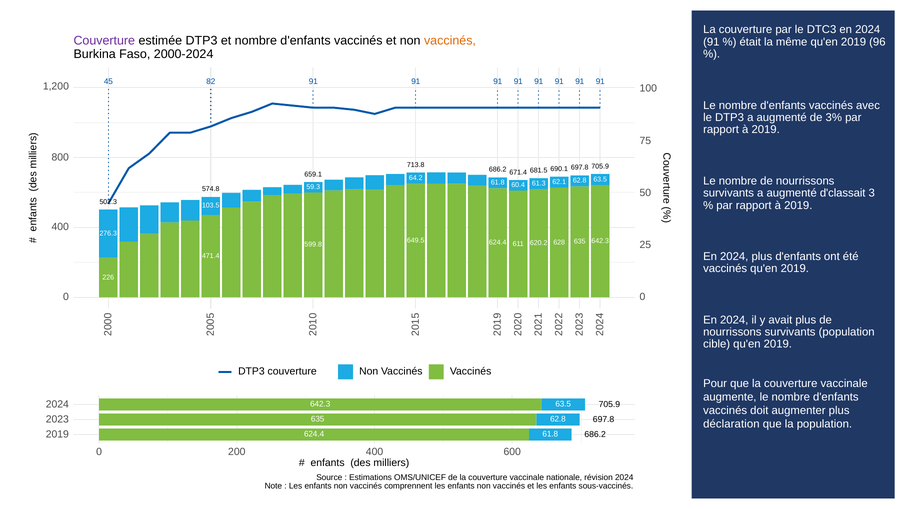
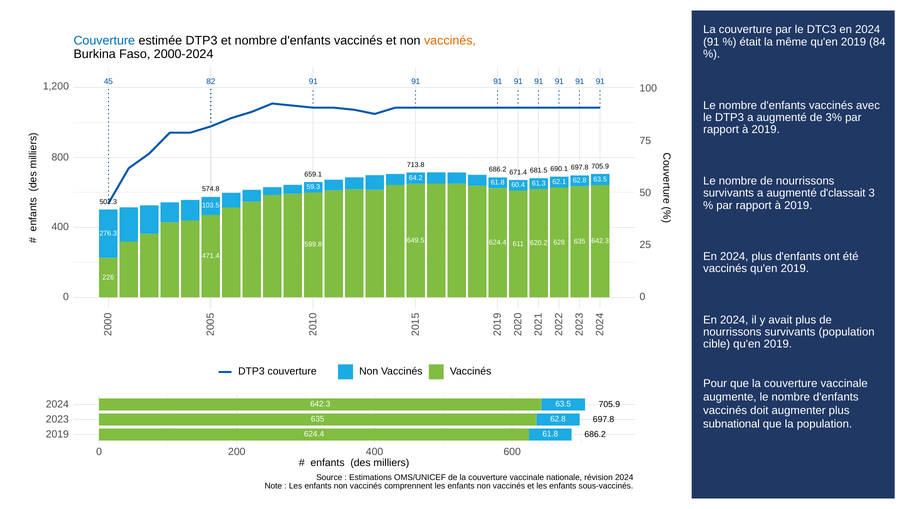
Couverture colour: purple -> blue (104, 41)
96: 96 -> 84 (877, 42)
déclaration: déclaration -> subnational (731, 425)
